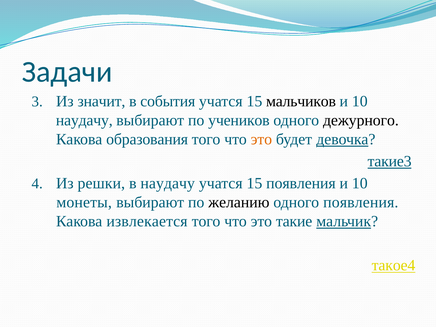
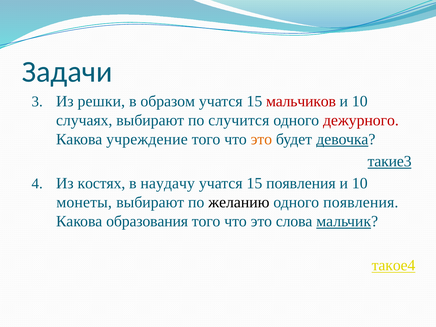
значит: значит -> решки (101, 101)
события: события -> образом (168, 101)
мальчиков colour: black -> red (301, 101)
наудачу: наудачу -> случаях (84, 120)
учеников: учеников -> случится (239, 120)
дежурного colour: black -> red (361, 120)
образования: образования -> учреждение (147, 139)
решки: решки -> костях (101, 183)
извлекается: извлекается -> образования (147, 221)
такие: такие -> слова (294, 221)
